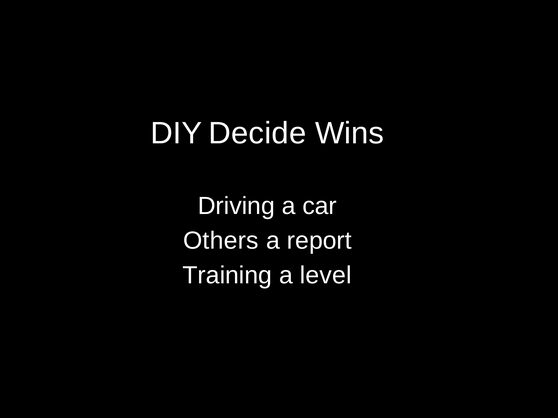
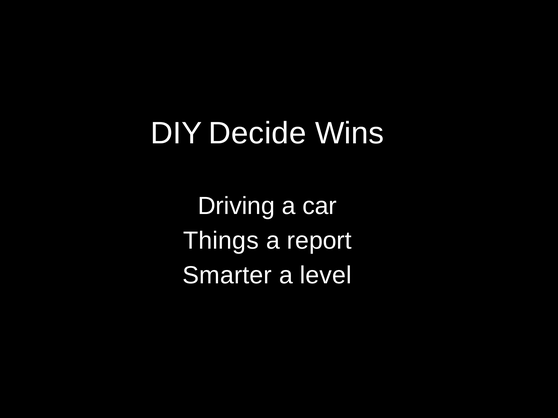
Others: Others -> Things (221, 241)
Training: Training -> Smarter (227, 276)
